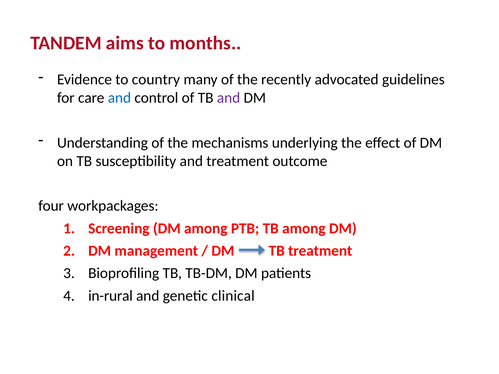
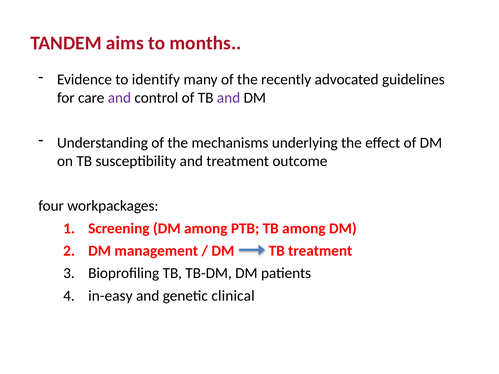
country: country -> identify (156, 80)
and colour: blue -> purple (119, 98)
in-rural: in-rural -> in-easy (110, 296)
